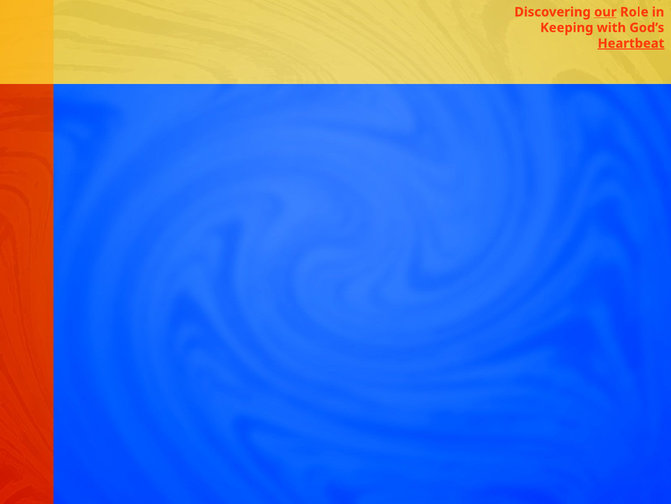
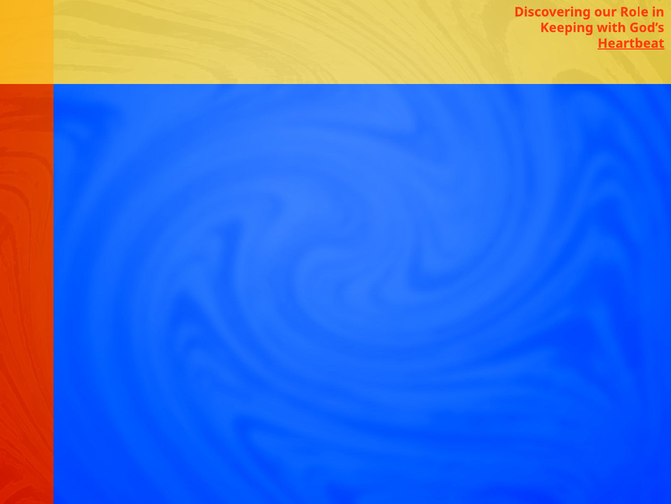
our underline: present -> none (605, 12)
